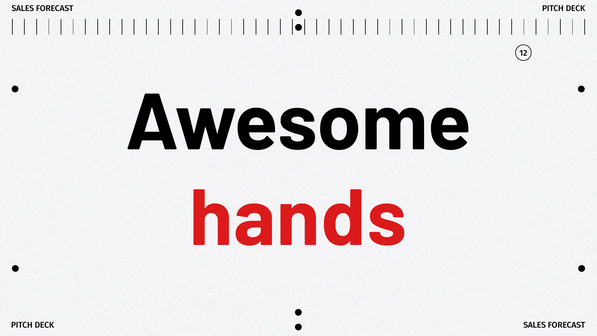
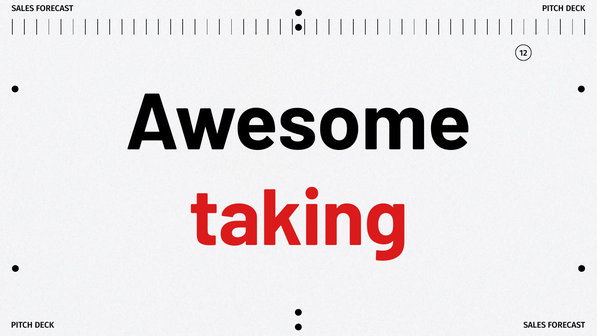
hands: hands -> taking (299, 219)
